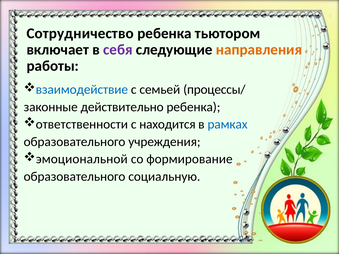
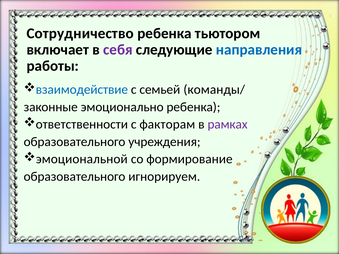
направления colour: orange -> blue (259, 50)
процессы/: процессы/ -> команды/ (214, 90)
действительно: действительно -> эмоционально (122, 107)
находится: находится -> факторам (167, 124)
рамках colour: blue -> purple (228, 124)
социальную: социальную -> игнорируем (164, 177)
